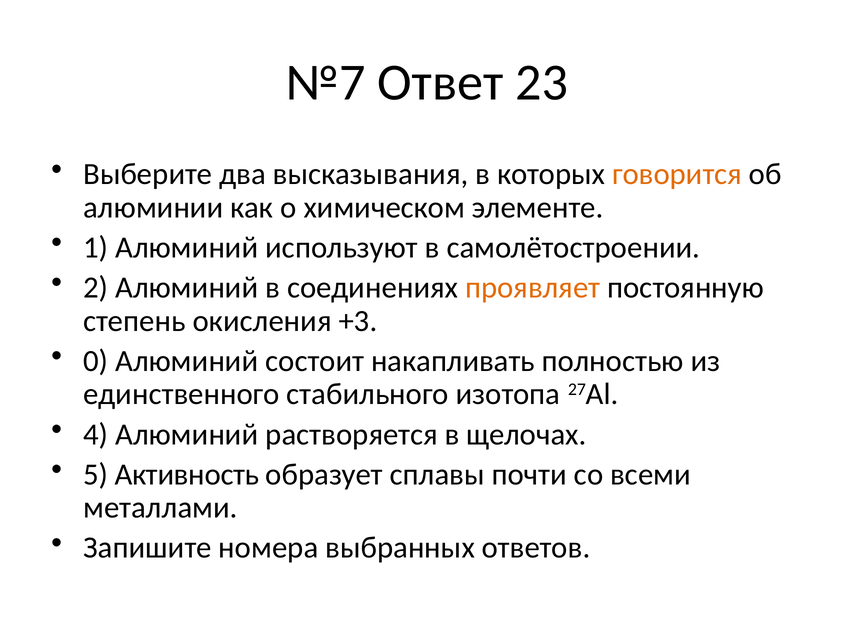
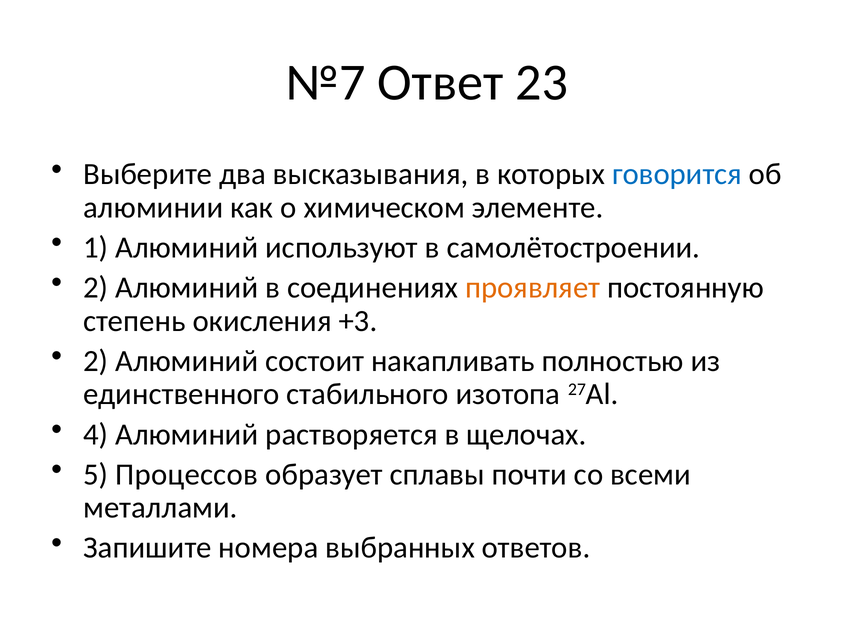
говорится colour: orange -> blue (677, 174)
0: 0 -> 2 (96, 361)
Активность: Активность -> Процессов (187, 475)
